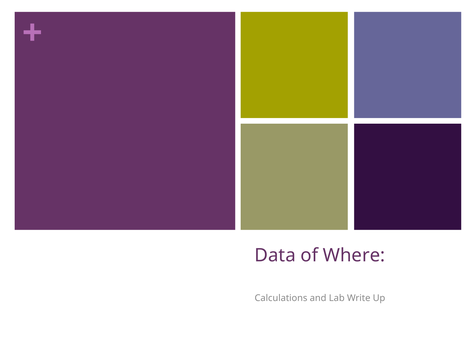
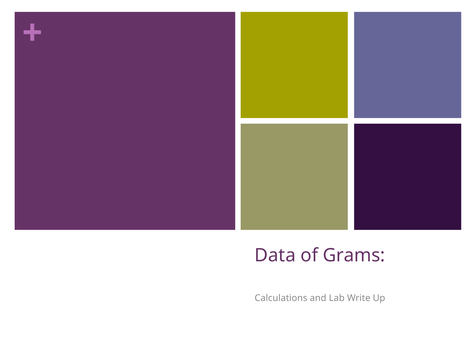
Where: Where -> Grams (354, 256)
